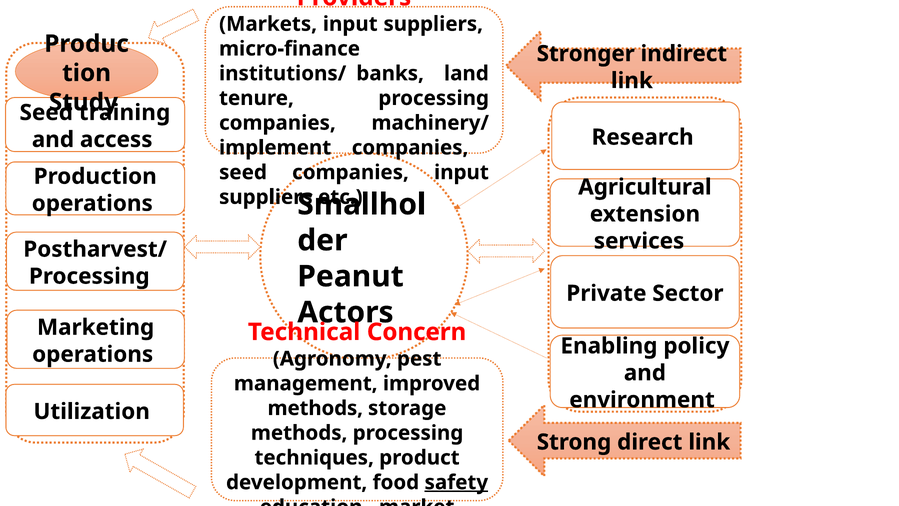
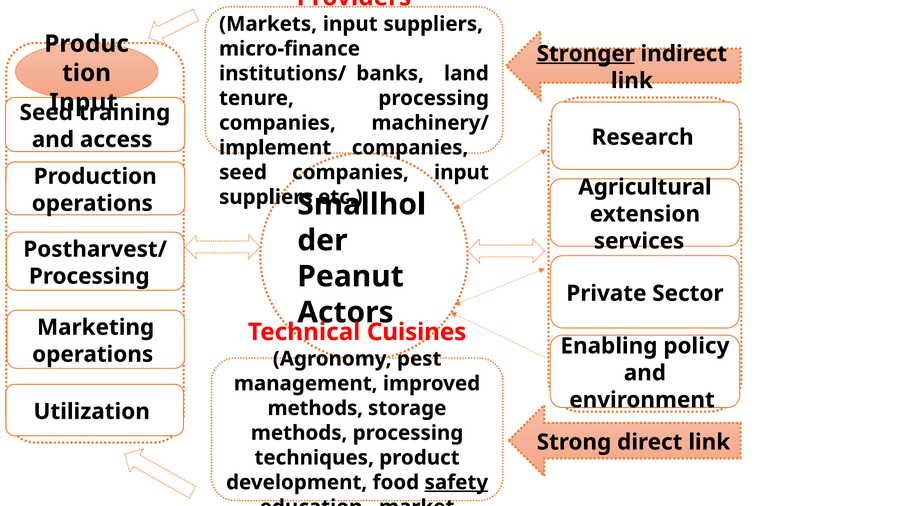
Stronger underline: none -> present (586, 54)
Study: Study -> Input (83, 102)
Concern: Concern -> Cuisines (417, 332)
